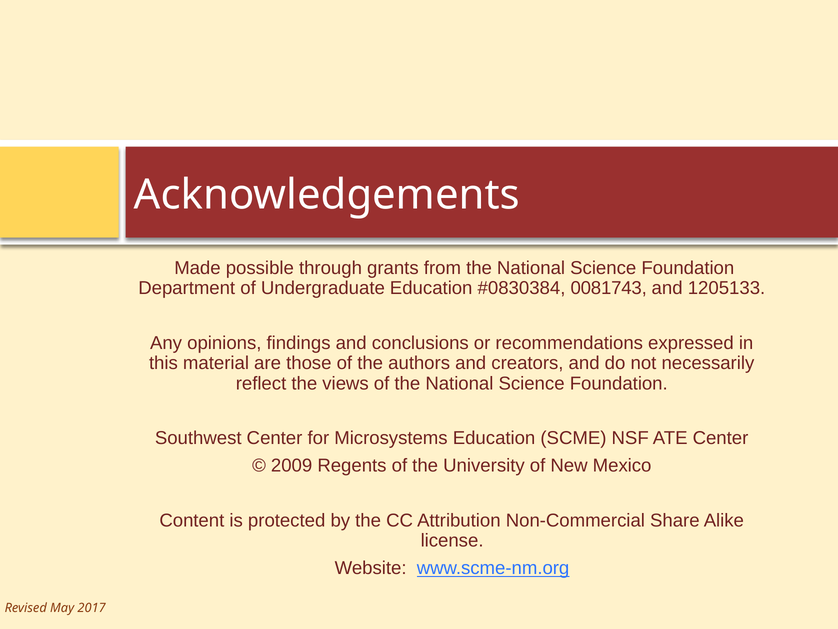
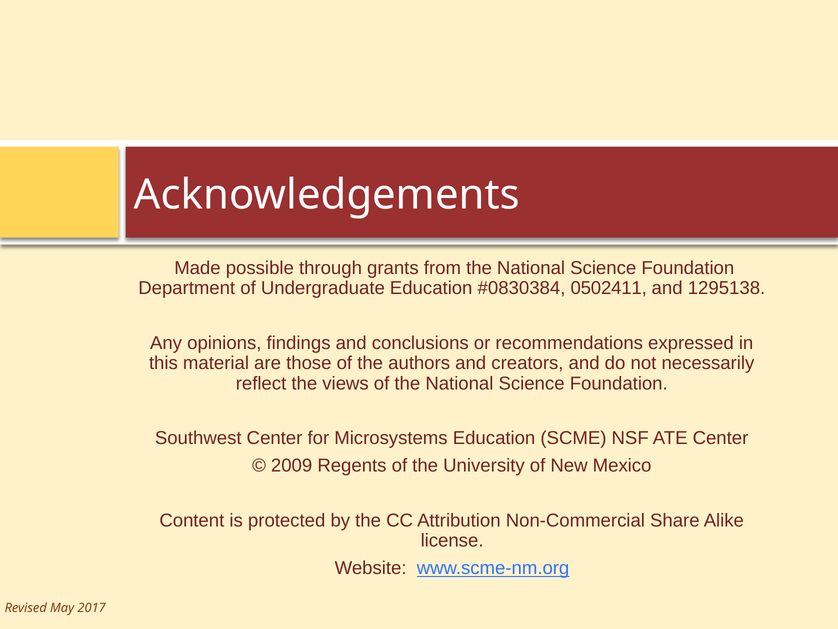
0081743: 0081743 -> 0502411 (609, 288)
1205133: 1205133 -> 1295138 (727, 288)
